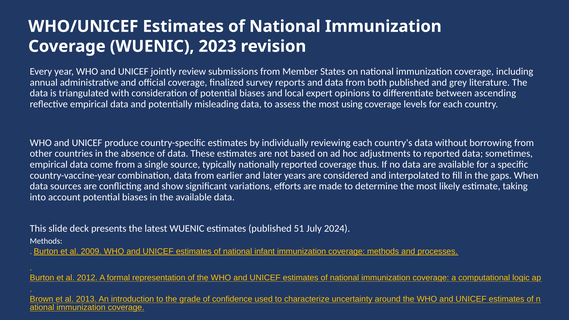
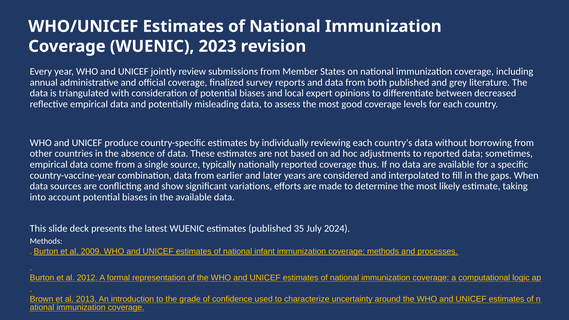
ascending: ascending -> decreased (495, 93)
using: using -> good (352, 104)
51: 51 -> 35 (299, 229)
